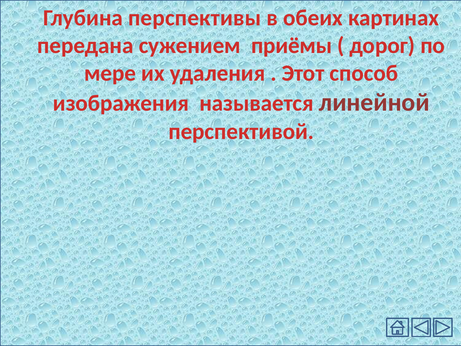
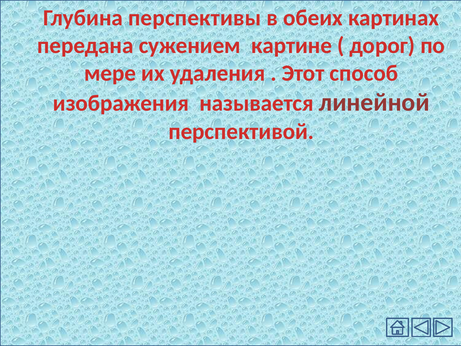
приёмы: приёмы -> картине (292, 45)
